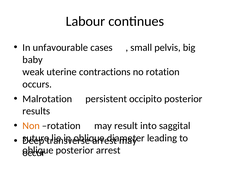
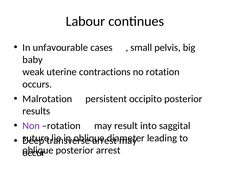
Non colour: orange -> purple (31, 126)
